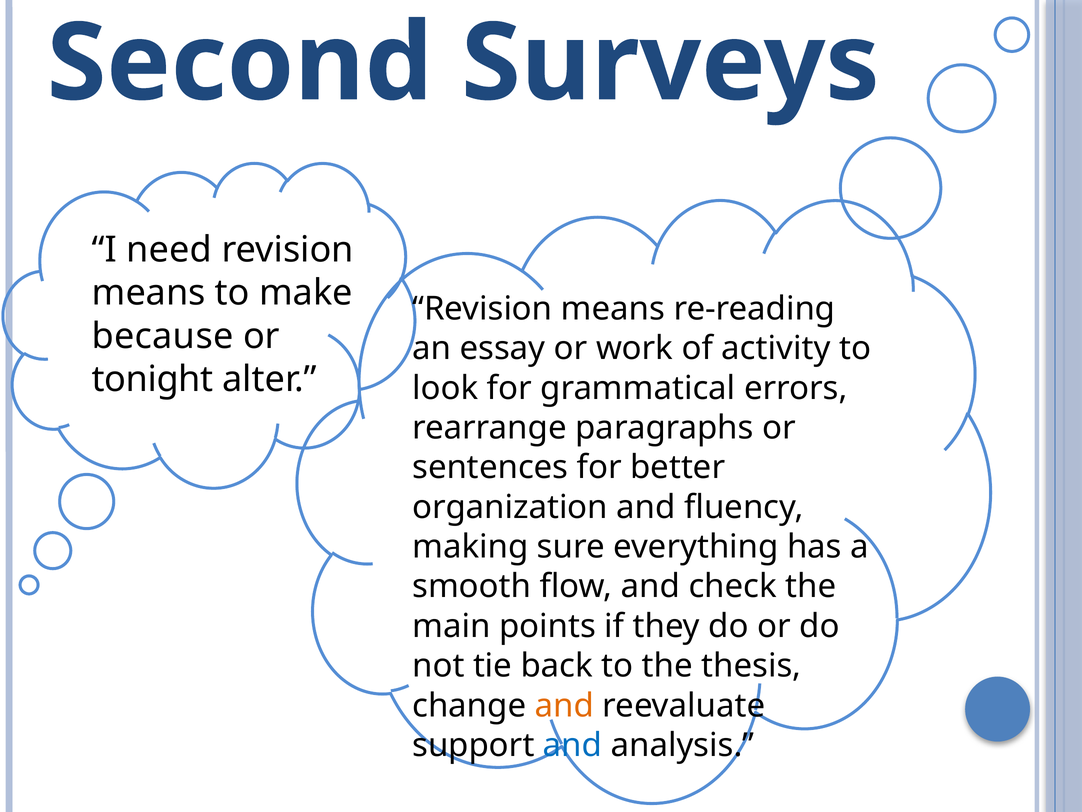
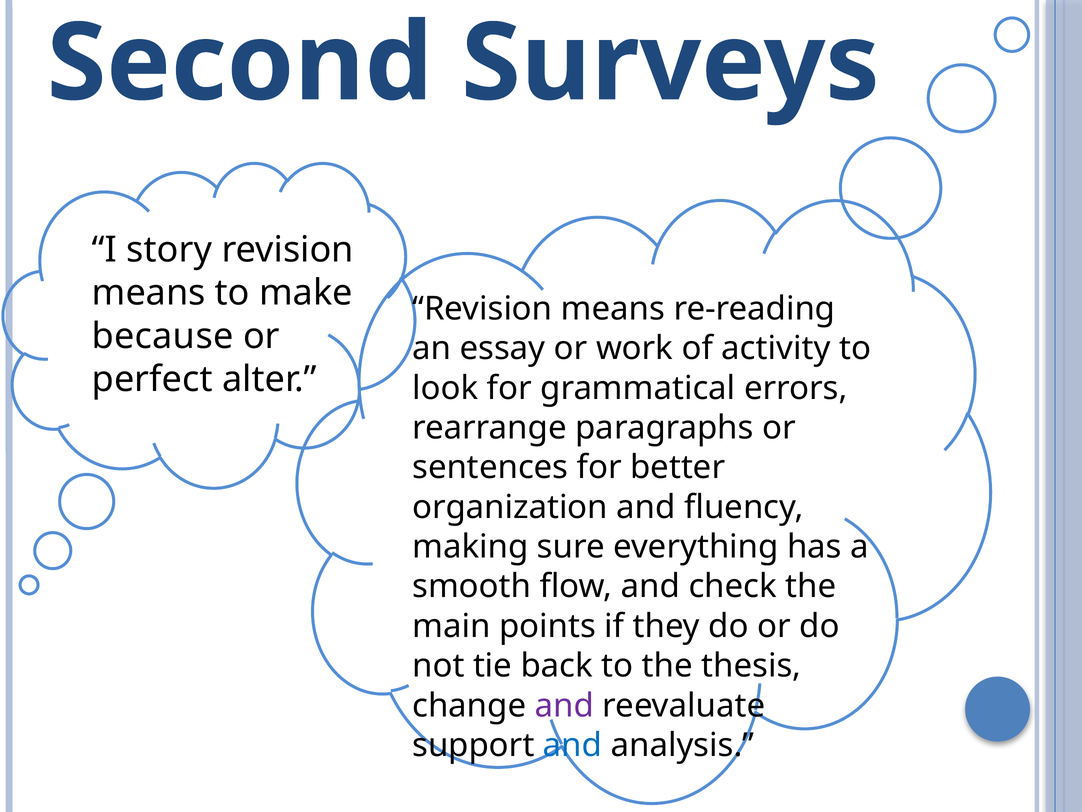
need: need -> story (169, 249)
tonight: tonight -> perfect (152, 379)
and colour: orange -> purple (564, 705)
